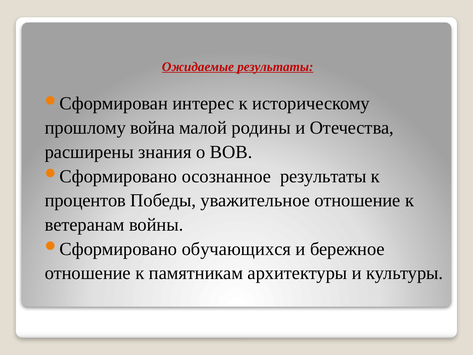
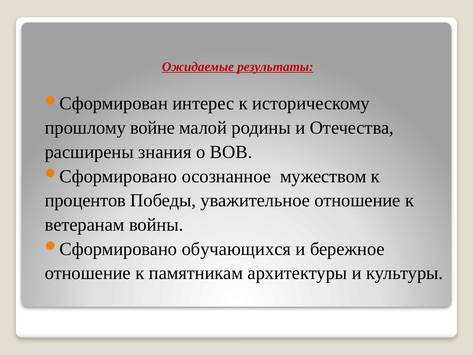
война: война -> войне (153, 128)
осознанное результаты: результаты -> мужеством (323, 176)
